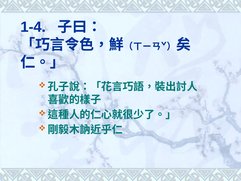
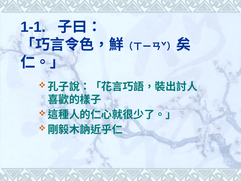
1-4: 1-4 -> 1-1 (33, 27)
